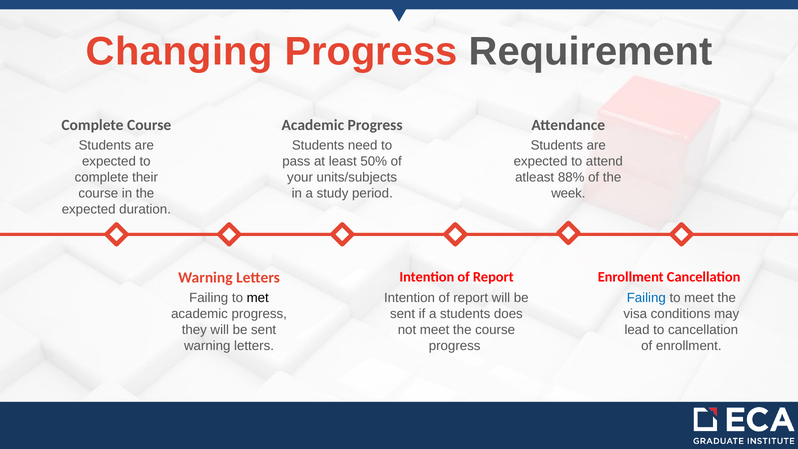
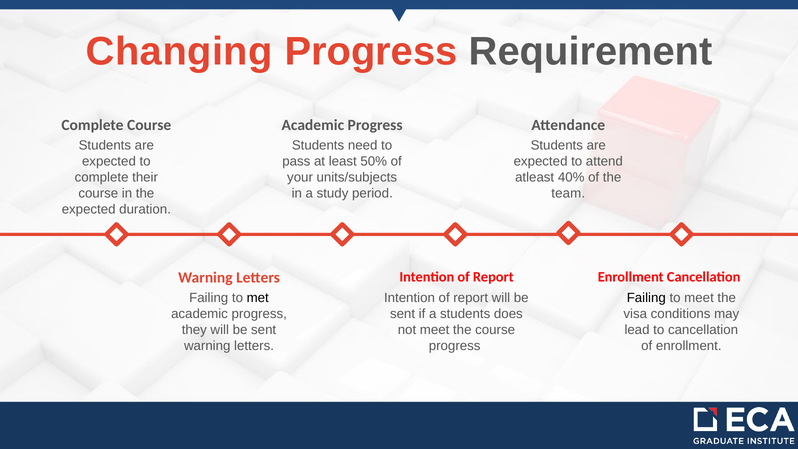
88%: 88% -> 40% (571, 177)
week: week -> team (568, 193)
Failing colour: blue -> black (646, 298)
